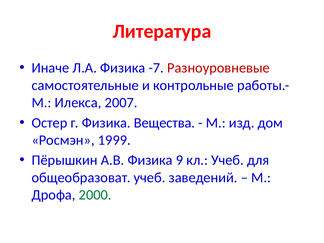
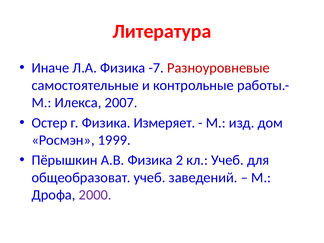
Вещества: Вещества -> Измеряет (164, 123)
9: 9 -> 2 (180, 160)
2000 colour: green -> purple (95, 195)
